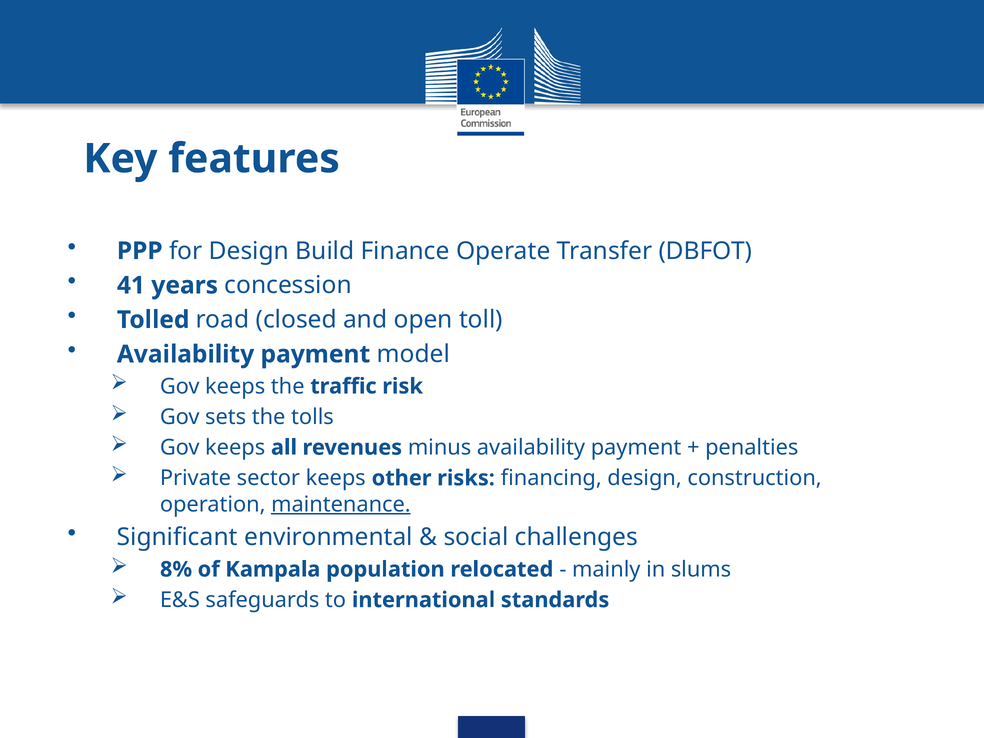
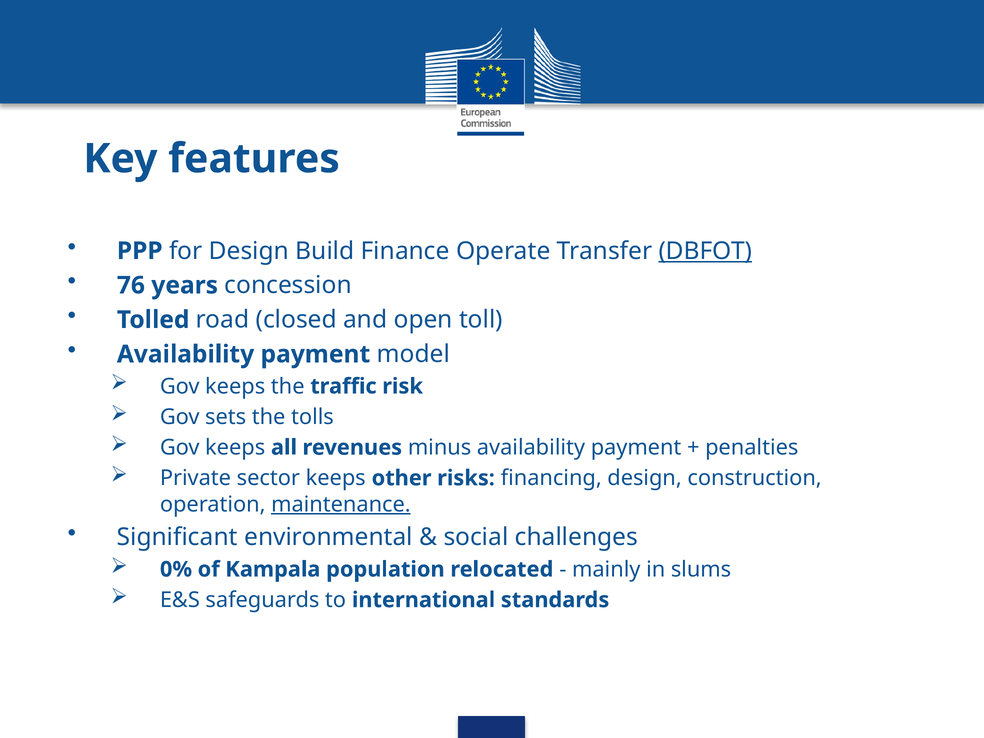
DBFOT underline: none -> present (705, 251)
41: 41 -> 76 (131, 285)
8%: 8% -> 0% (176, 569)
